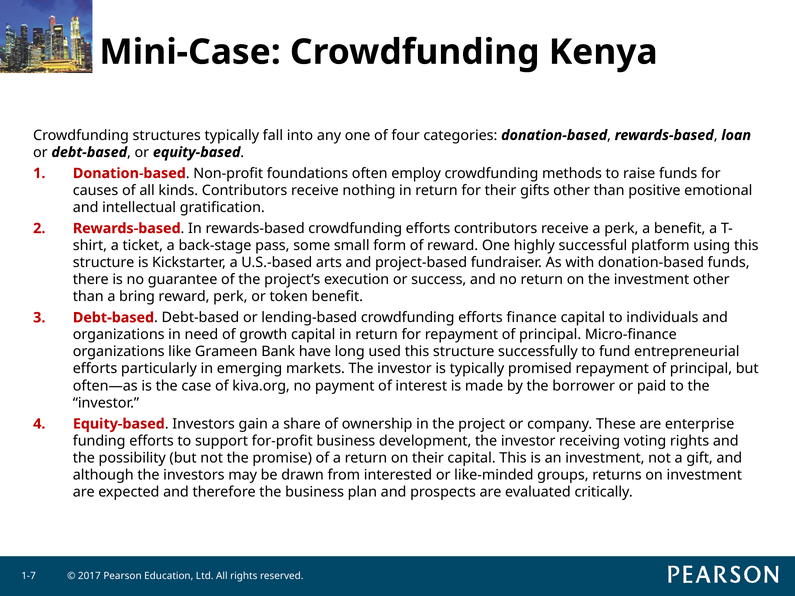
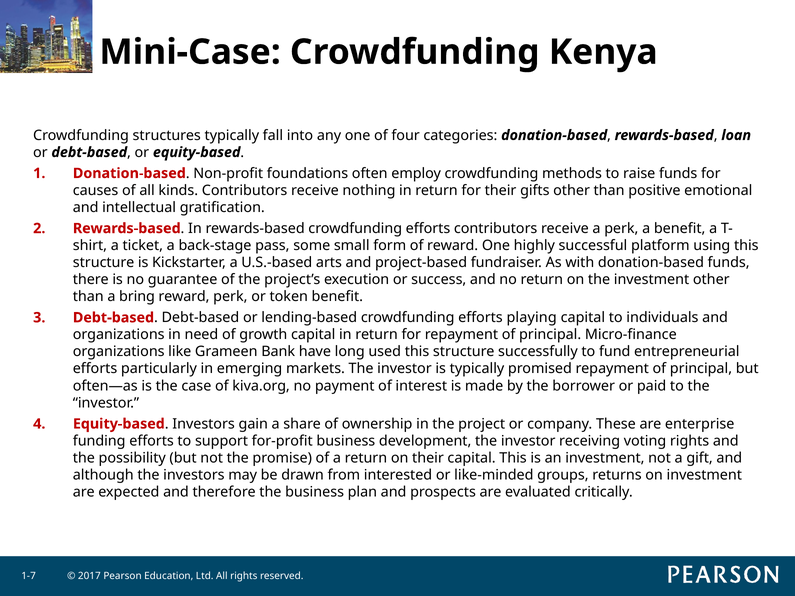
finance: finance -> playing (532, 318)
